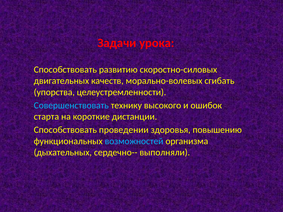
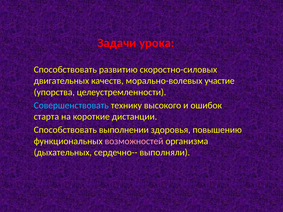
сгибать: сгибать -> участие (220, 81)
проведении: проведении -> выполнении (124, 130)
возможностей colour: light blue -> pink (134, 141)
